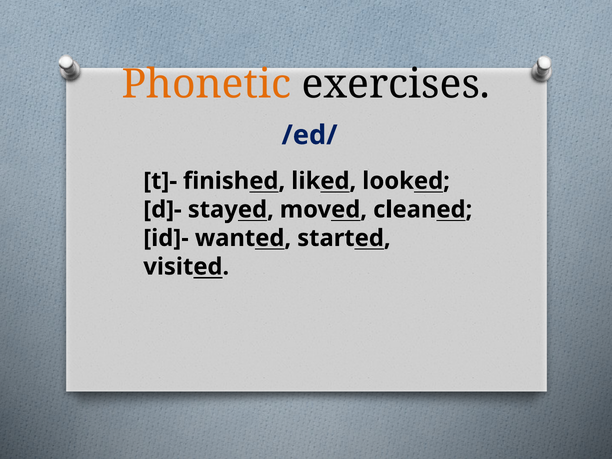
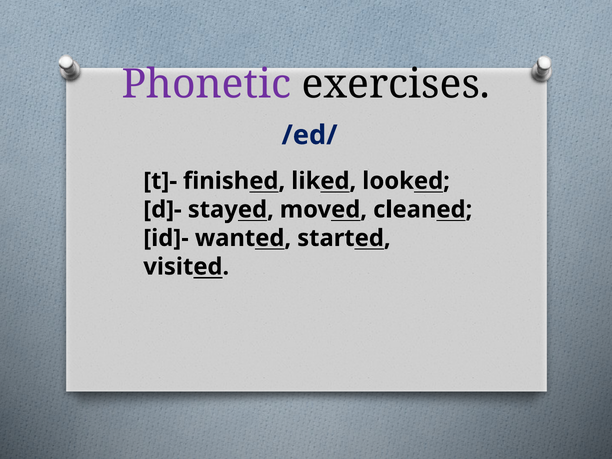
Phonetic colour: orange -> purple (206, 84)
